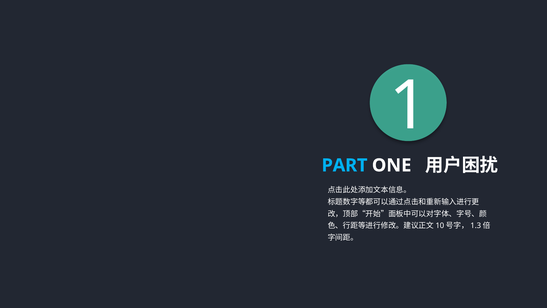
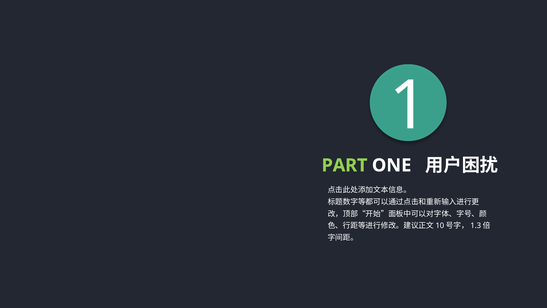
PART colour: light blue -> light green (345, 165)
